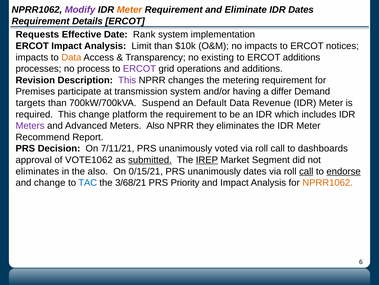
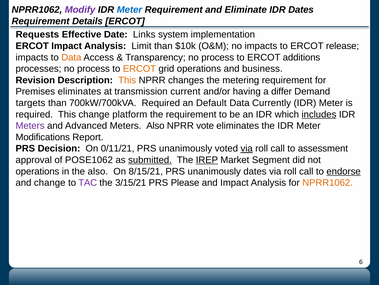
Meter colour: orange -> blue (129, 10)
Rank: Rank -> Links (144, 34)
notices: notices -> release (343, 46)
Transparency no existing: existing -> process (218, 57)
ERCOT colour: purple -> orange (139, 69)
and additions: additions -> business (262, 69)
This colour: purple -> orange (127, 80)
Premises participate: participate -> eliminates (79, 91)
transmission system: system -> current (185, 91)
700kW/700kVA Suspend: Suspend -> Required (161, 103)
Revenue: Revenue -> Currently (272, 103)
includes underline: none -> present (319, 114)
they: they -> vote (205, 125)
Recommend: Recommend -> Modifications (43, 137)
7/11/21: 7/11/21 -> 0/11/21 (118, 148)
via underline: none -> present (247, 148)
dashboards: dashboards -> assessment (323, 148)
VOTE1062: VOTE1062 -> POSE1062 (89, 160)
eliminates: eliminates -> operations (37, 171)
0/15/21: 0/15/21 -> 8/15/21 (146, 171)
call underline: present -> none (306, 171)
TAC colour: blue -> purple (88, 182)
3/68/21: 3/68/21 -> 3/15/21 (131, 182)
Priority: Priority -> Please (185, 182)
